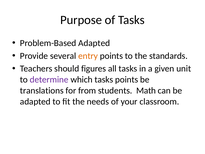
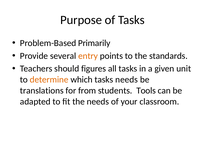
Problem-Based Adapted: Adapted -> Primarily (94, 43)
determine colour: purple -> orange (49, 79)
tasks points: points -> needs (127, 79)
Math: Math -> Tools (146, 90)
